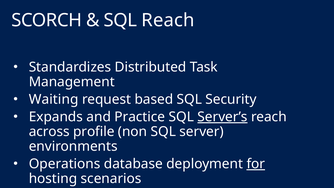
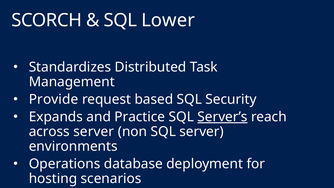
SQL Reach: Reach -> Lower (168, 20)
Waiting: Waiting -> Provide (54, 99)
across profile: profile -> server (94, 132)
for underline: present -> none (256, 164)
